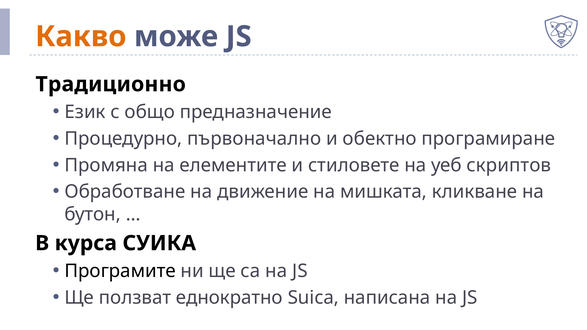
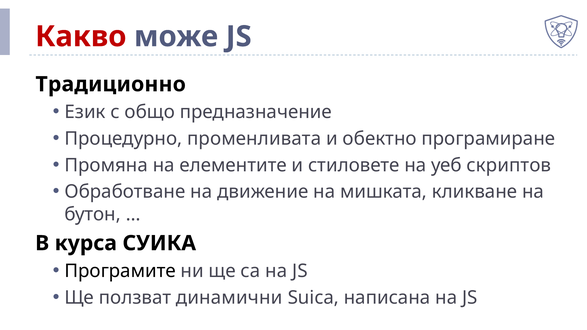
Какво colour: orange -> red (81, 37)
първоначално: първоначално -> променливата (254, 139)
еднократно: еднократно -> динамични (229, 298)
